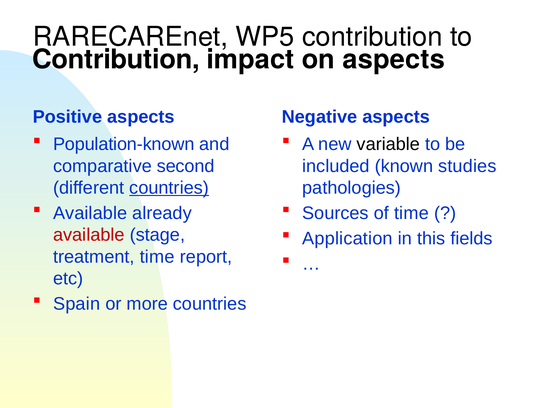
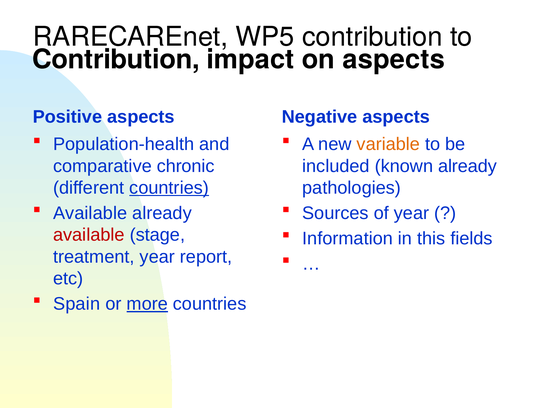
Population-known: Population-known -> Population-health (124, 144)
variable colour: black -> orange (388, 144)
second: second -> chronic (186, 166)
known studies: studies -> already (467, 166)
of time: time -> year (412, 213)
Application: Application -> Information (348, 239)
treatment time: time -> year (157, 257)
more underline: none -> present (147, 304)
